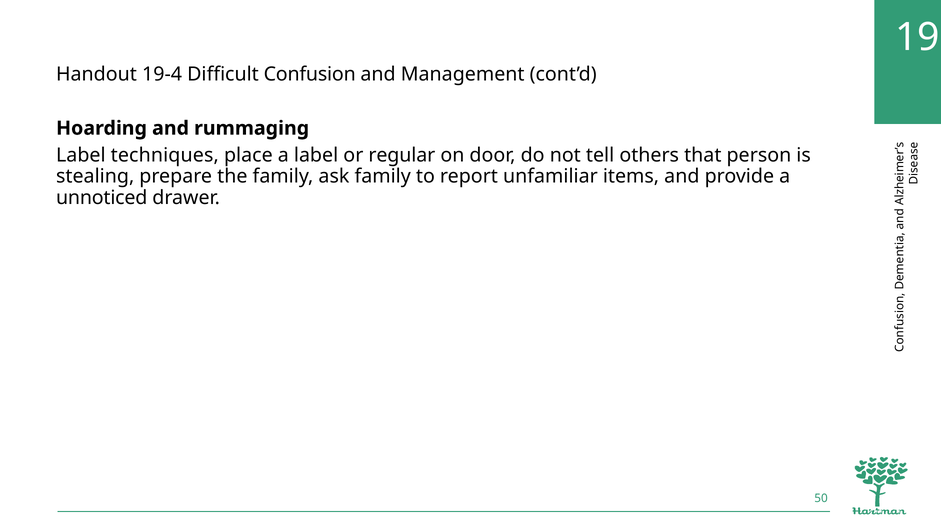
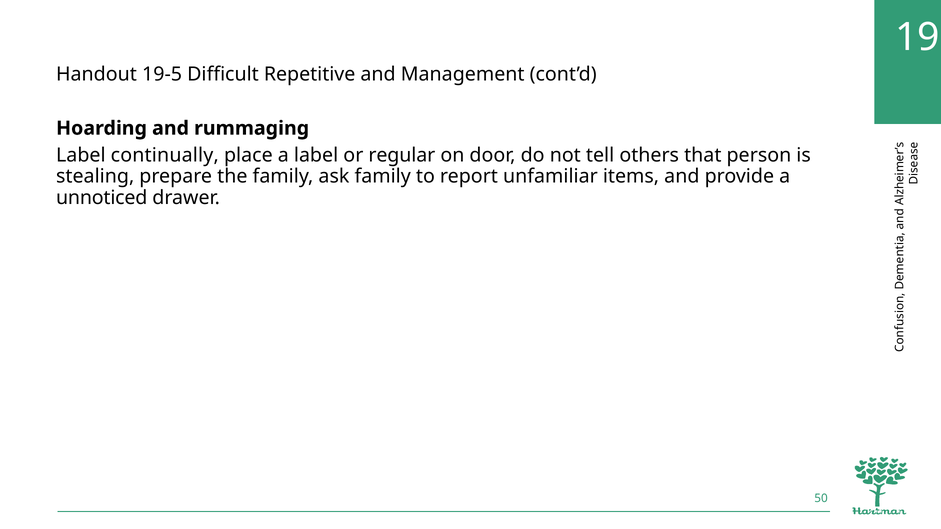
19-4: 19-4 -> 19-5 (162, 74)
Confusion: Confusion -> Repetitive (310, 74)
techniques: techniques -> continually (165, 155)
